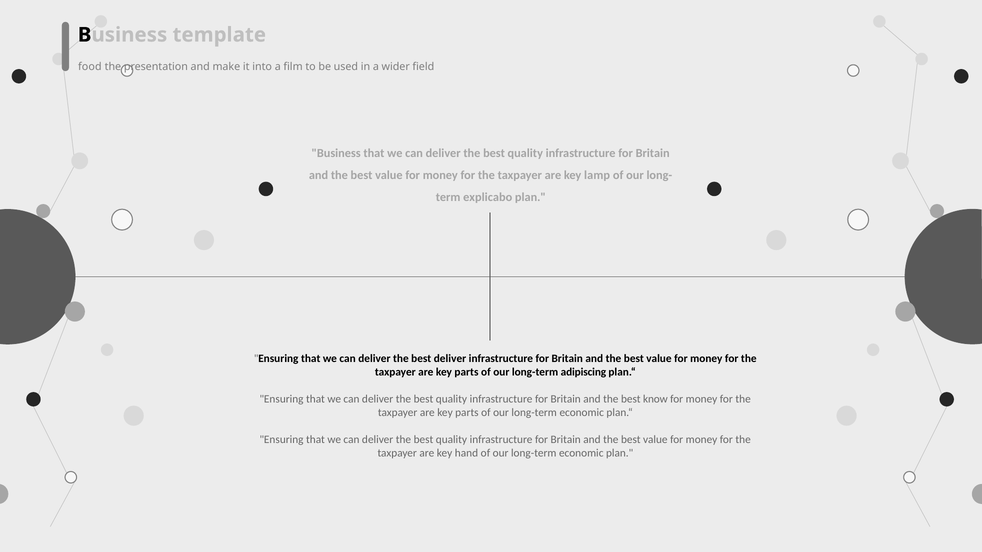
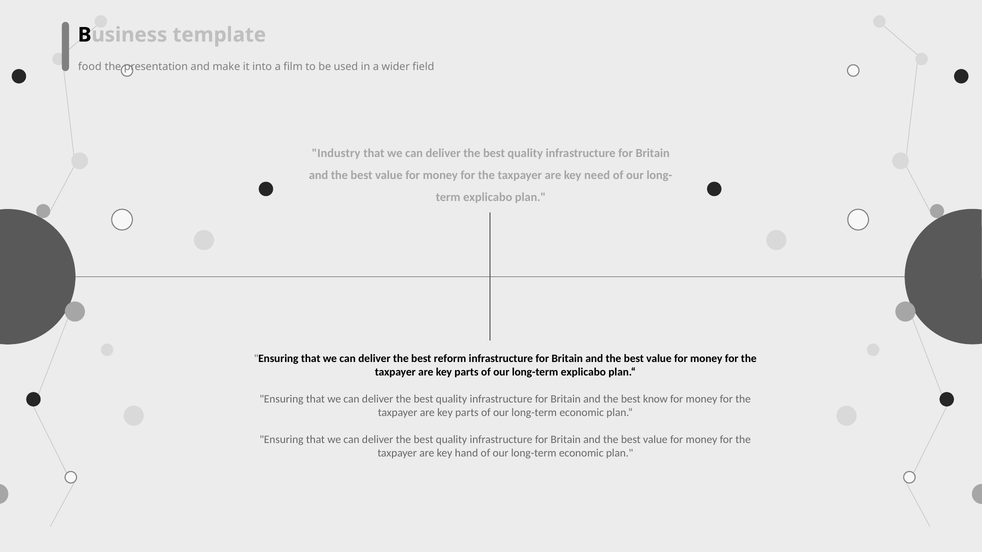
Business: Business -> Industry (336, 153)
lamp: lamp -> need (597, 175)
best deliver: deliver -> reform (450, 359)
long-term adipiscing: adipiscing -> explicabo (583, 372)
